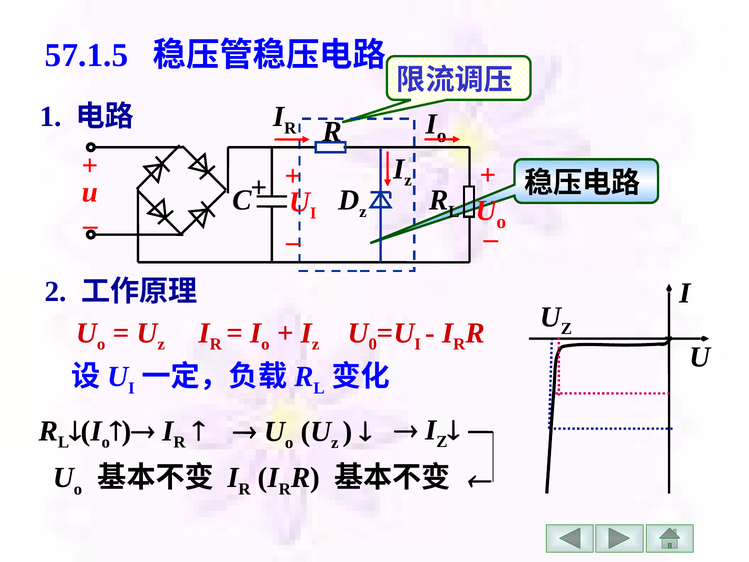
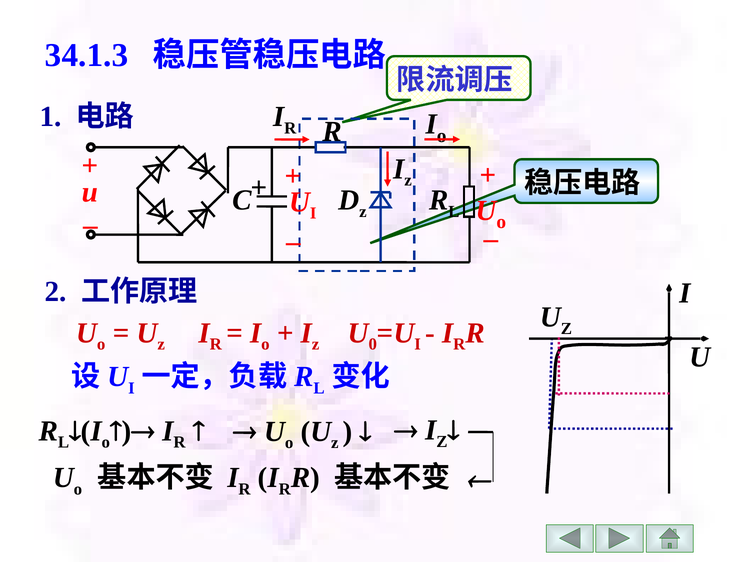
57.1.5: 57.1.5 -> 34.1.3 (87, 55)
